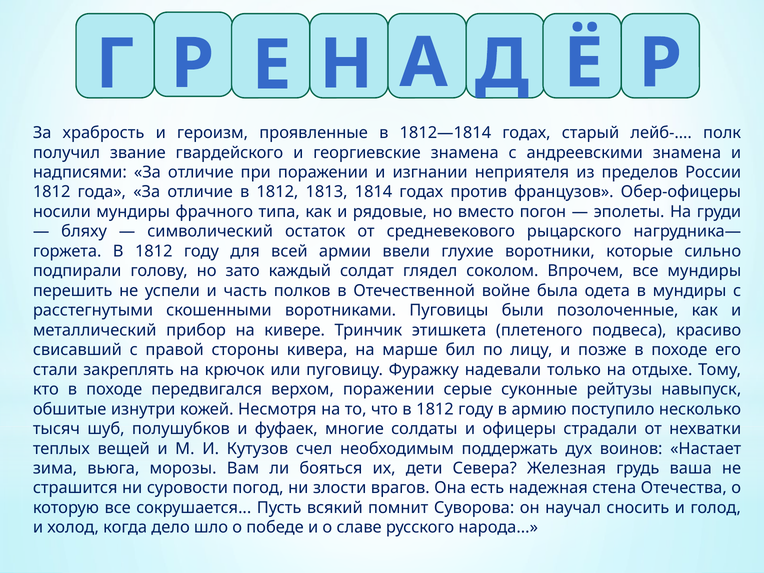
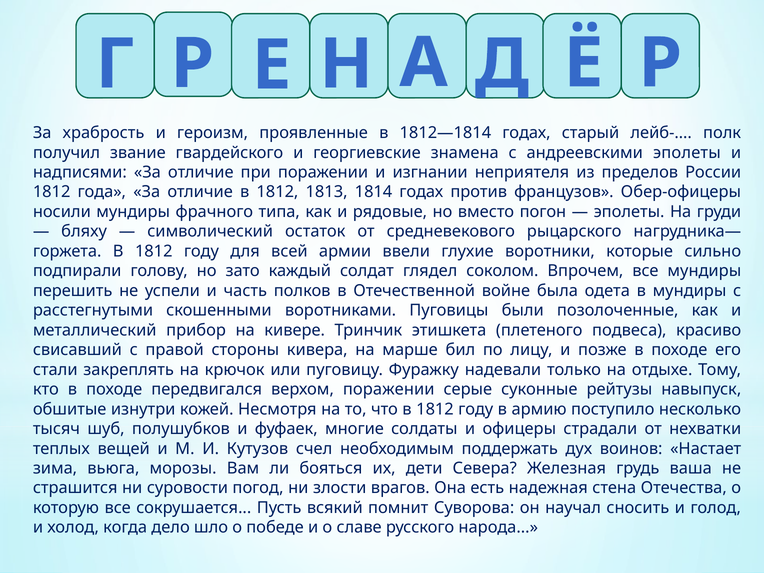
андреевскими знамена: знамена -> эполеты (687, 153)
